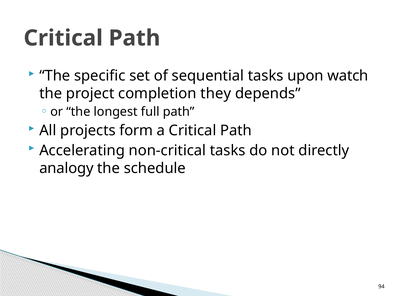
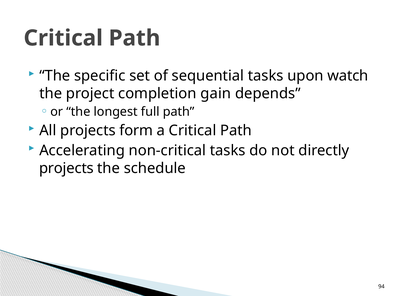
they: they -> gain (216, 93)
analogy: analogy -> projects (66, 168)
